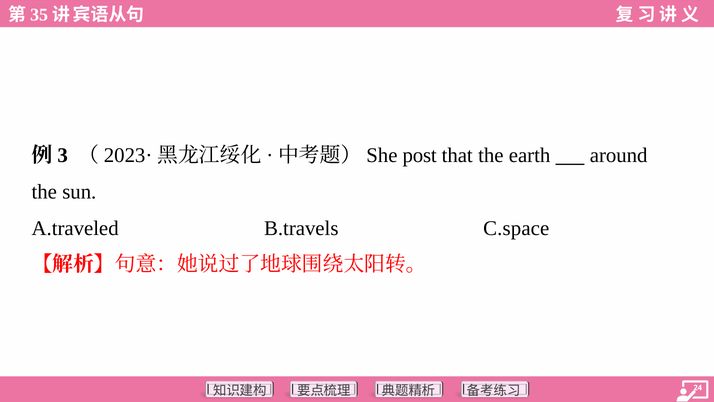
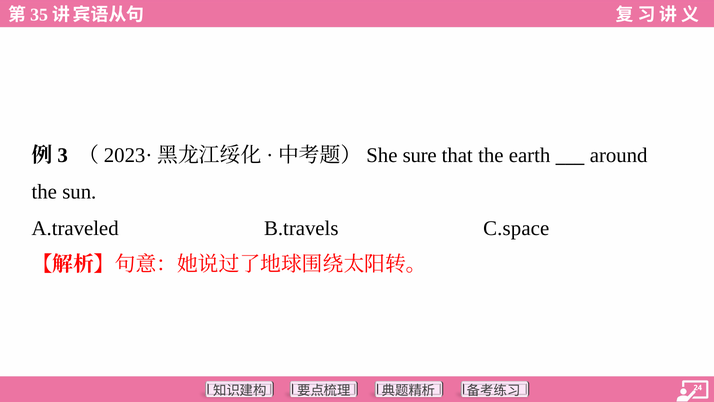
post: post -> sure (420, 155)
